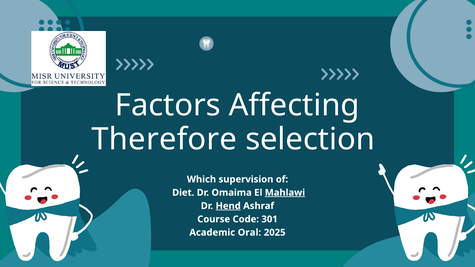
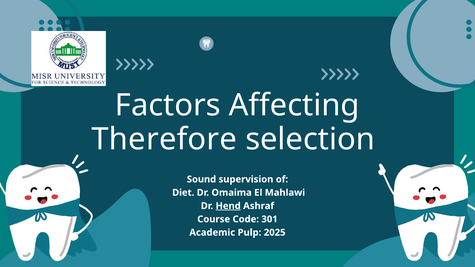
Which: Which -> Sound (201, 179)
Mahlawi underline: present -> none (285, 193)
Oral: Oral -> Pulp (249, 233)
